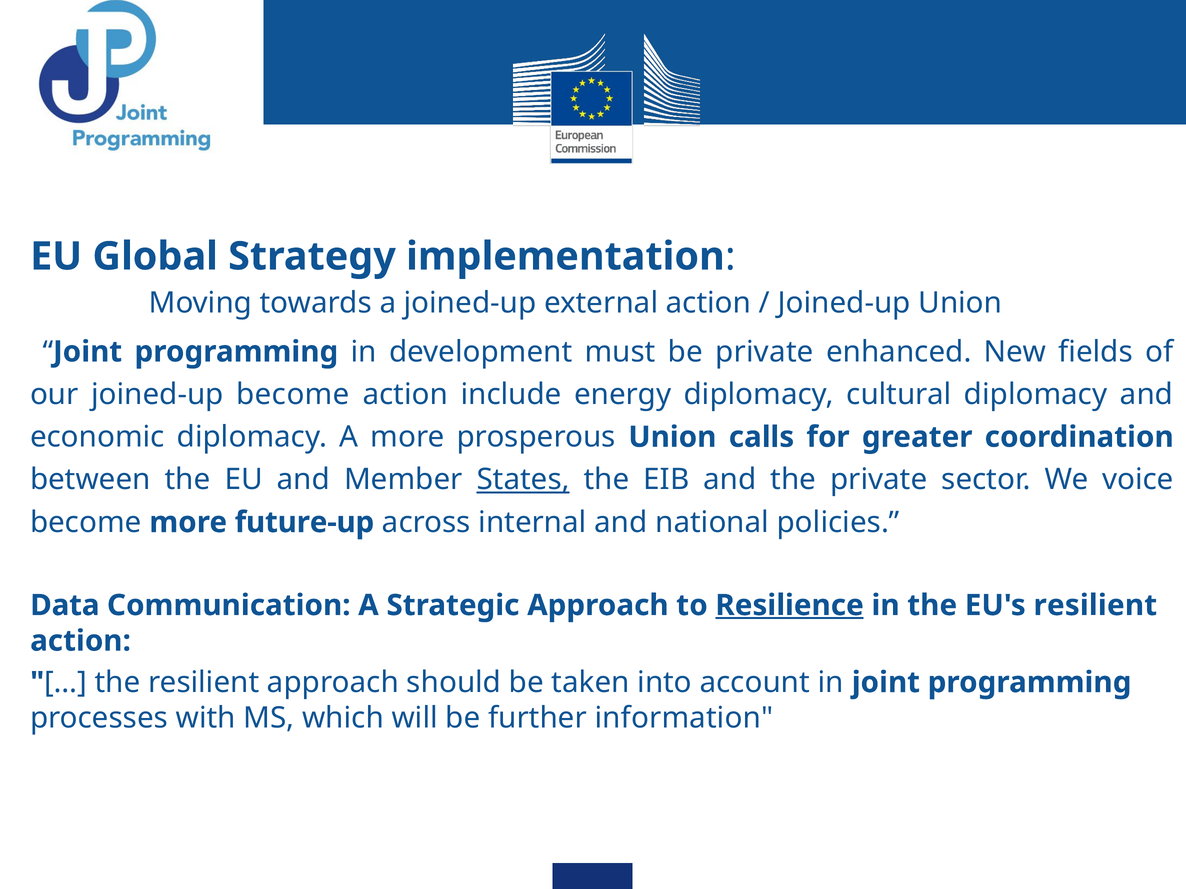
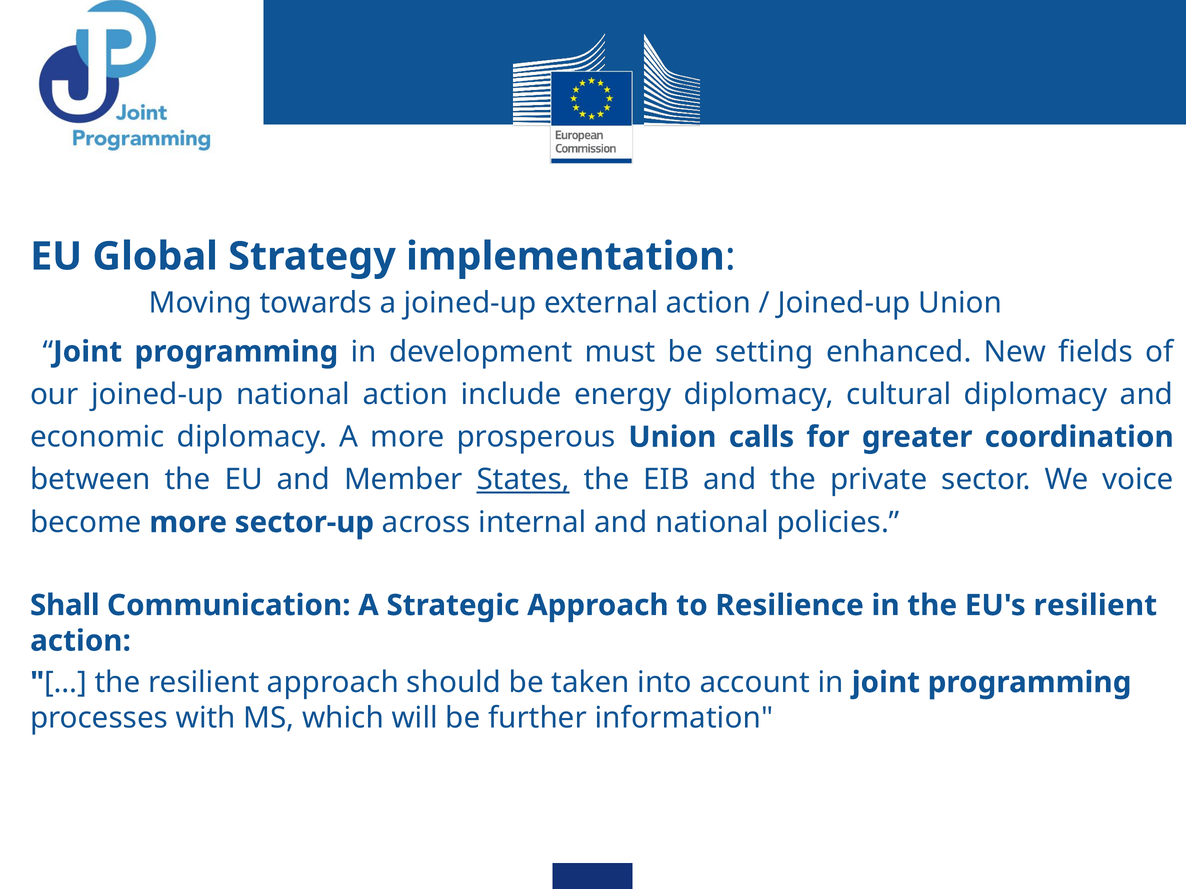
be private: private -> setting (764, 352)
joined-up become: become -> national (293, 395)
future-up: future-up -> sector-up (304, 523)
Data: Data -> Shall (65, 606)
Resilience underline: present -> none (790, 606)
